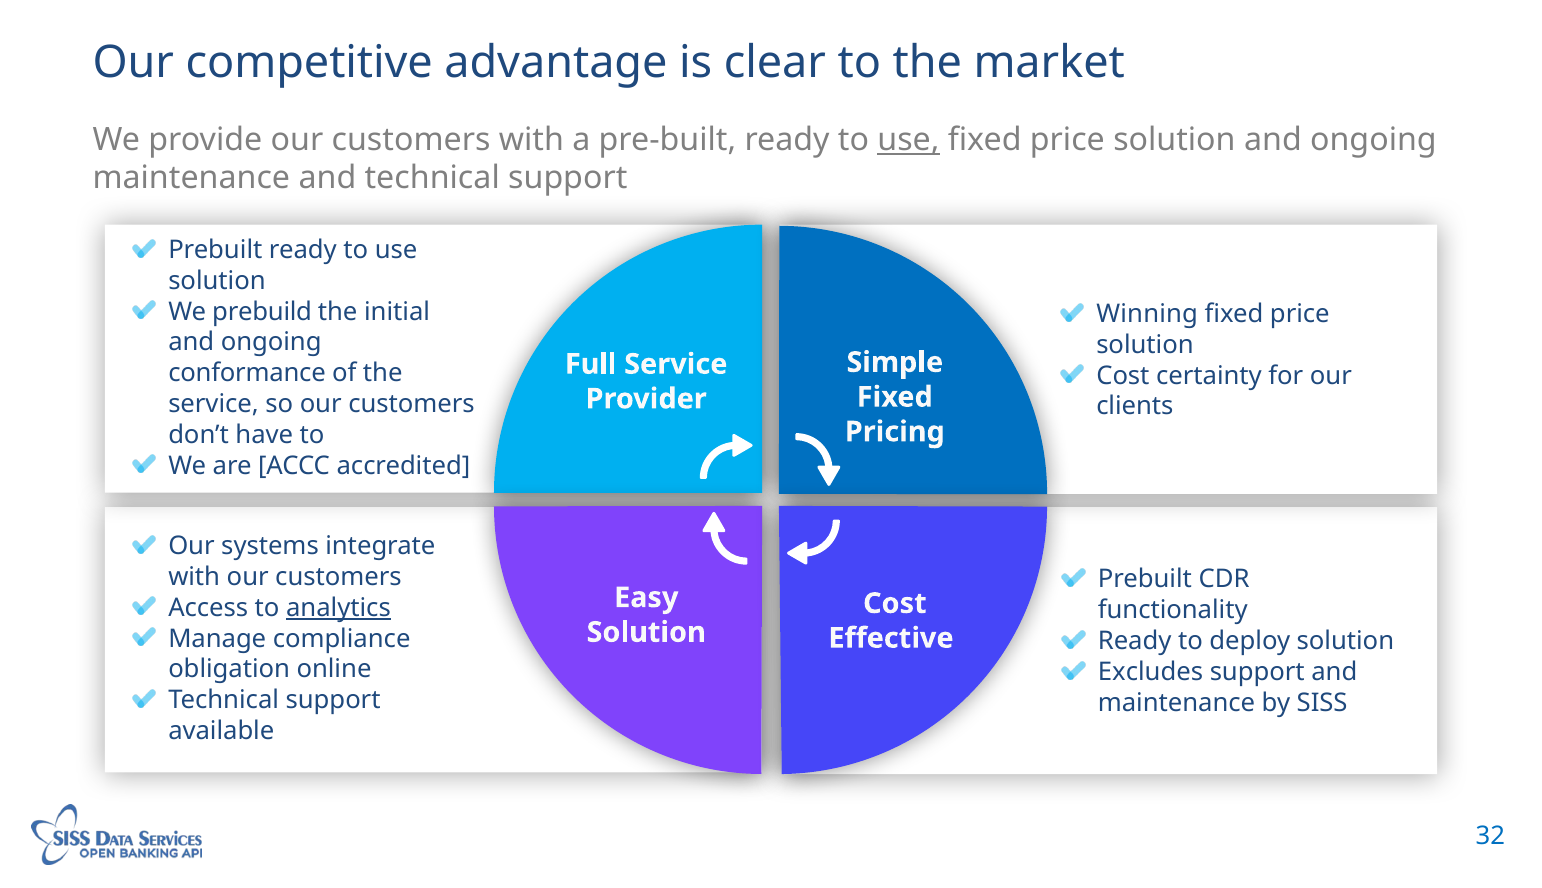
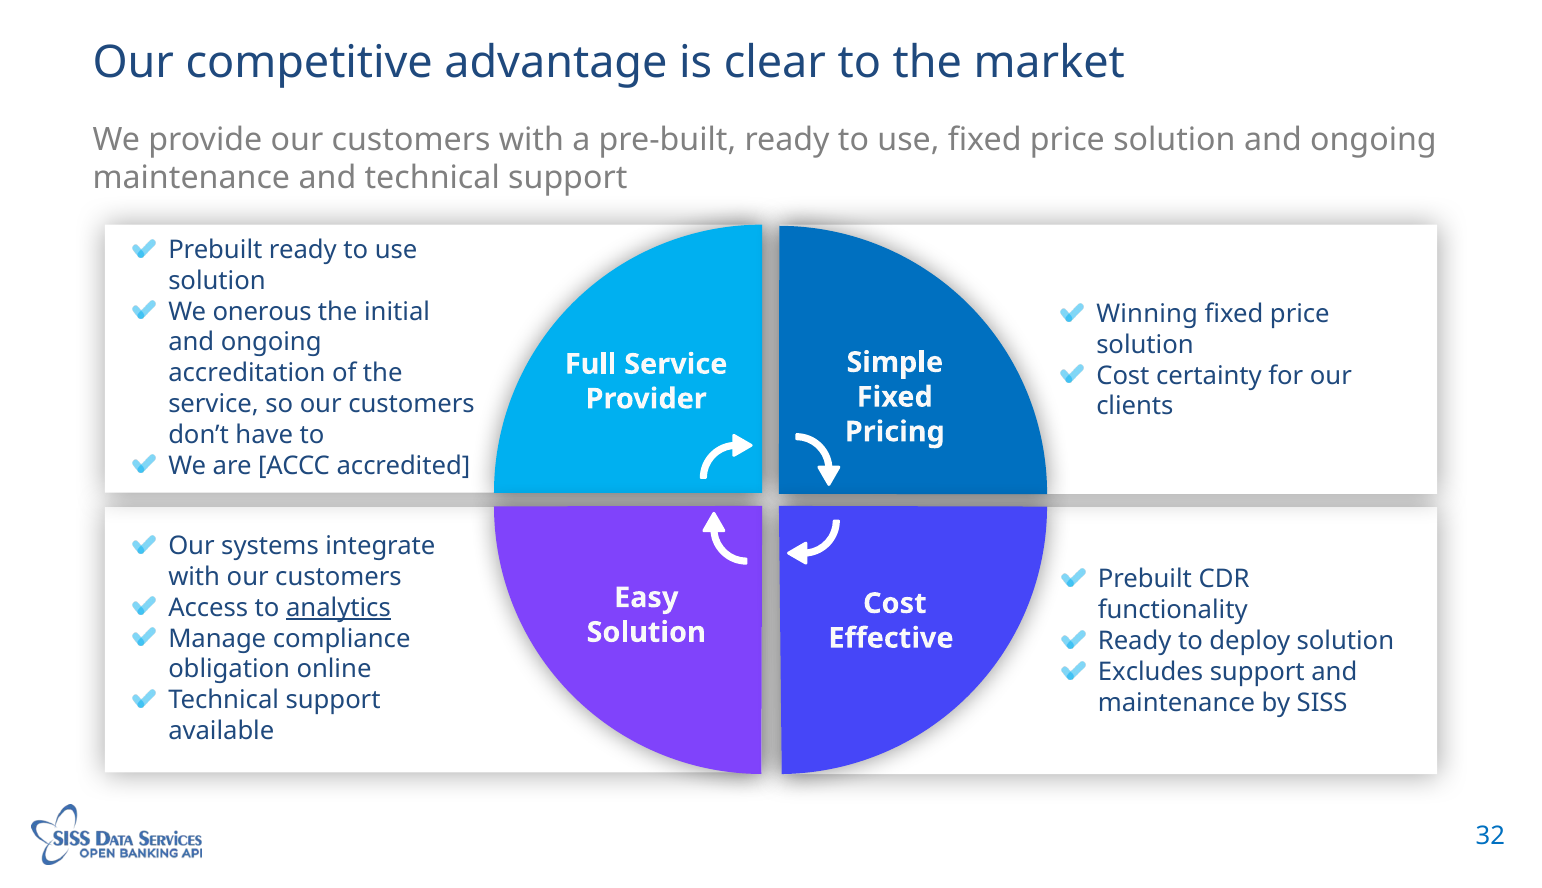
use underline: present -> none (908, 140)
prebuild: prebuild -> onerous (262, 312)
conformance: conformance -> accreditation (247, 373)
